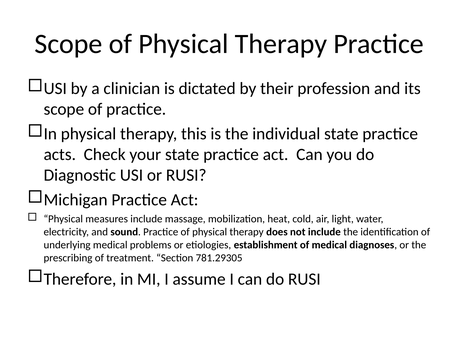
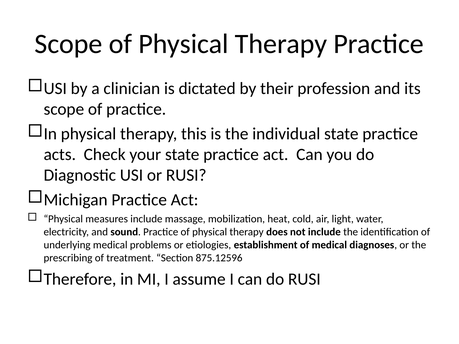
781.29305: 781.29305 -> 875.12596 (219, 258)
